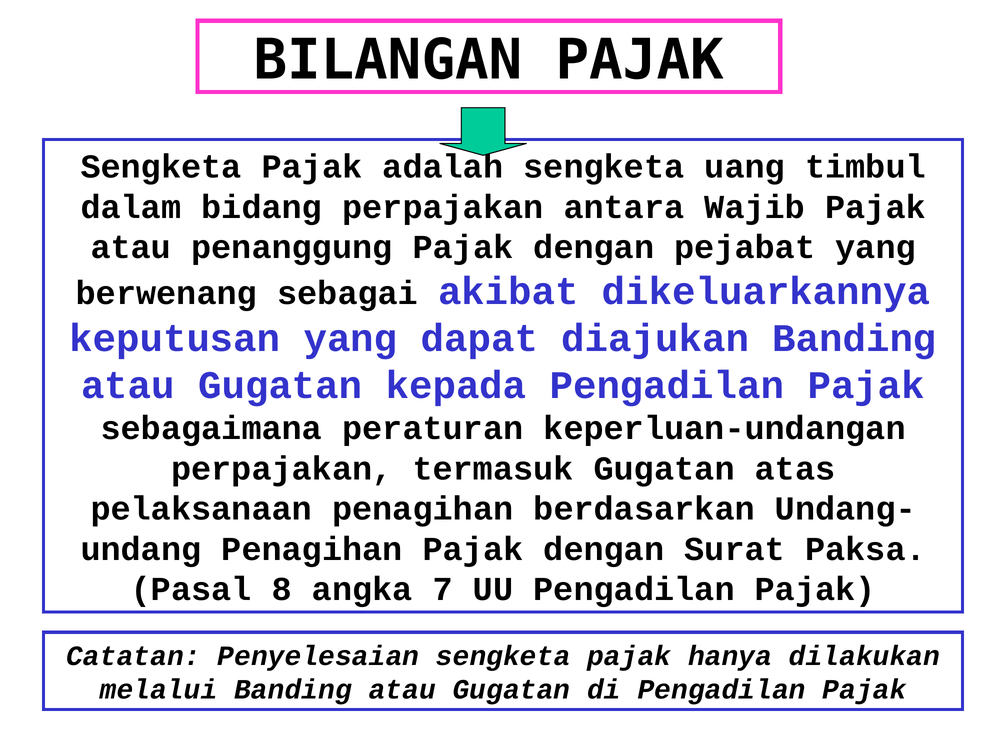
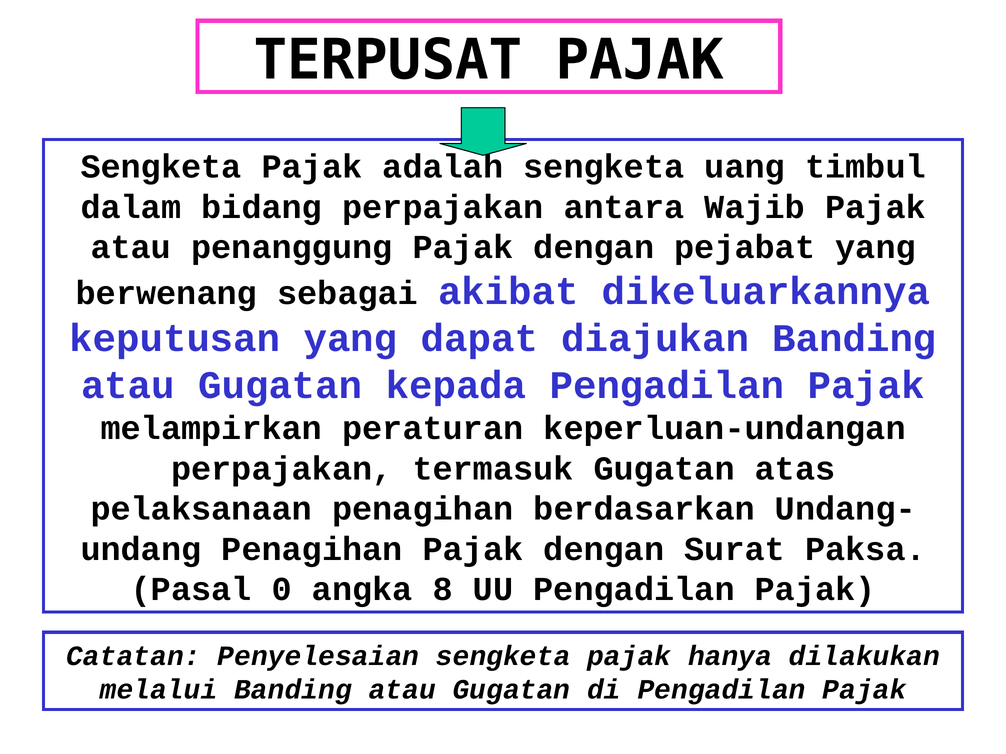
BILANGAN: BILANGAN -> TERPUSAT (388, 60)
sebagaimana: sebagaimana -> melampirkan (211, 429)
8: 8 -> 0 (282, 590)
7: 7 -> 8 (443, 590)
